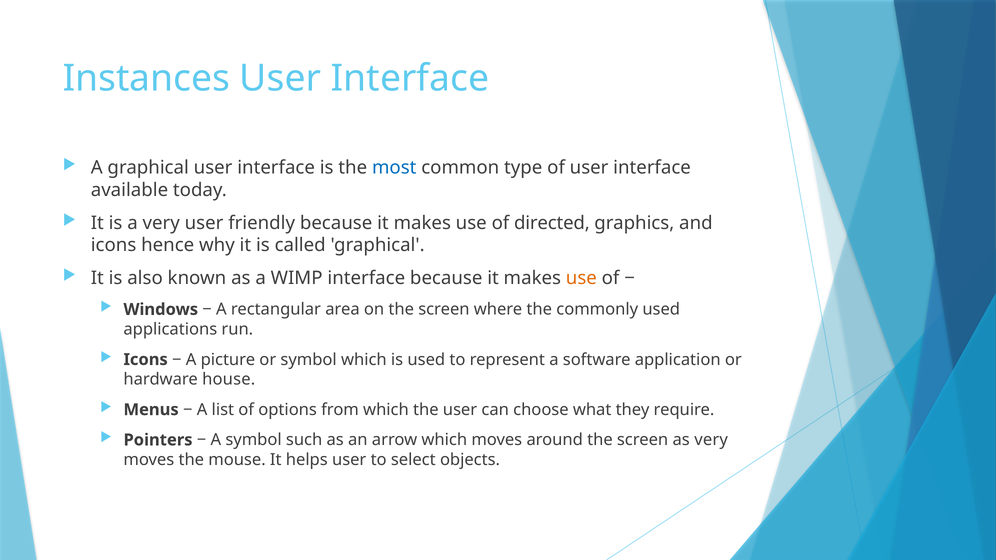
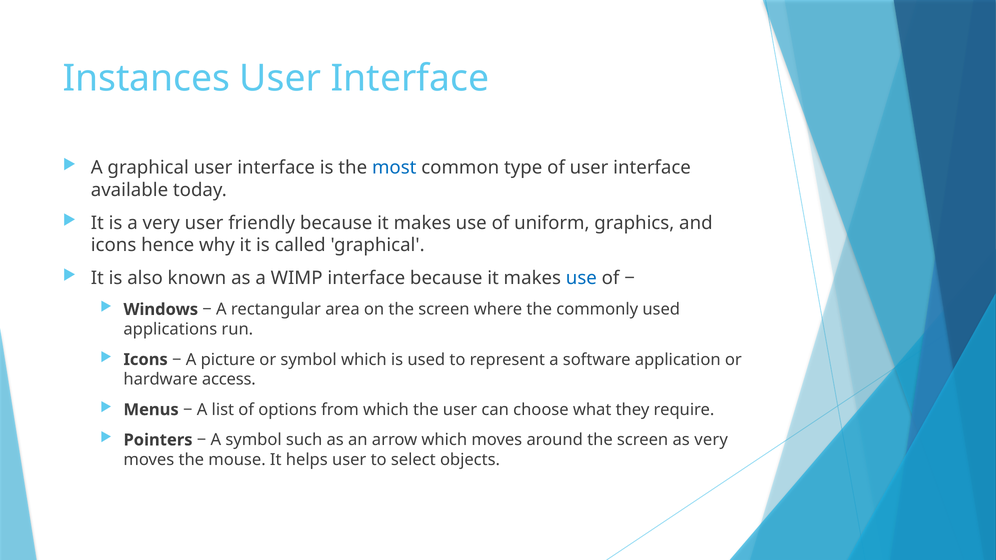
directed: directed -> uniform (552, 223)
use colour: orange -> blue (581, 278)
house: house -> access (229, 380)
